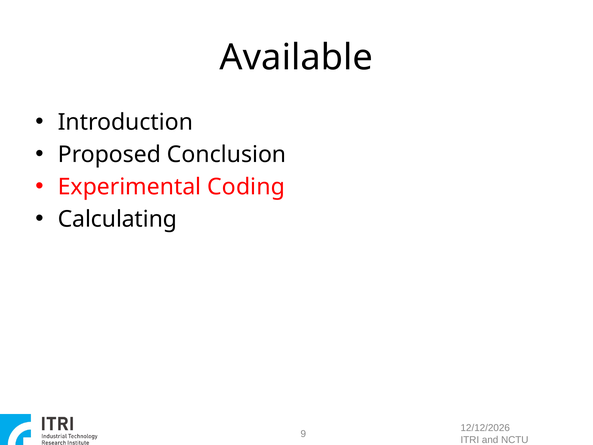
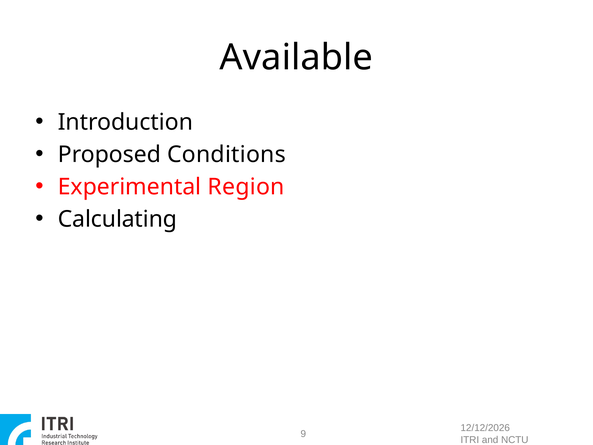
Conclusion: Conclusion -> Conditions (226, 155)
Coding: Coding -> Region (246, 187)
